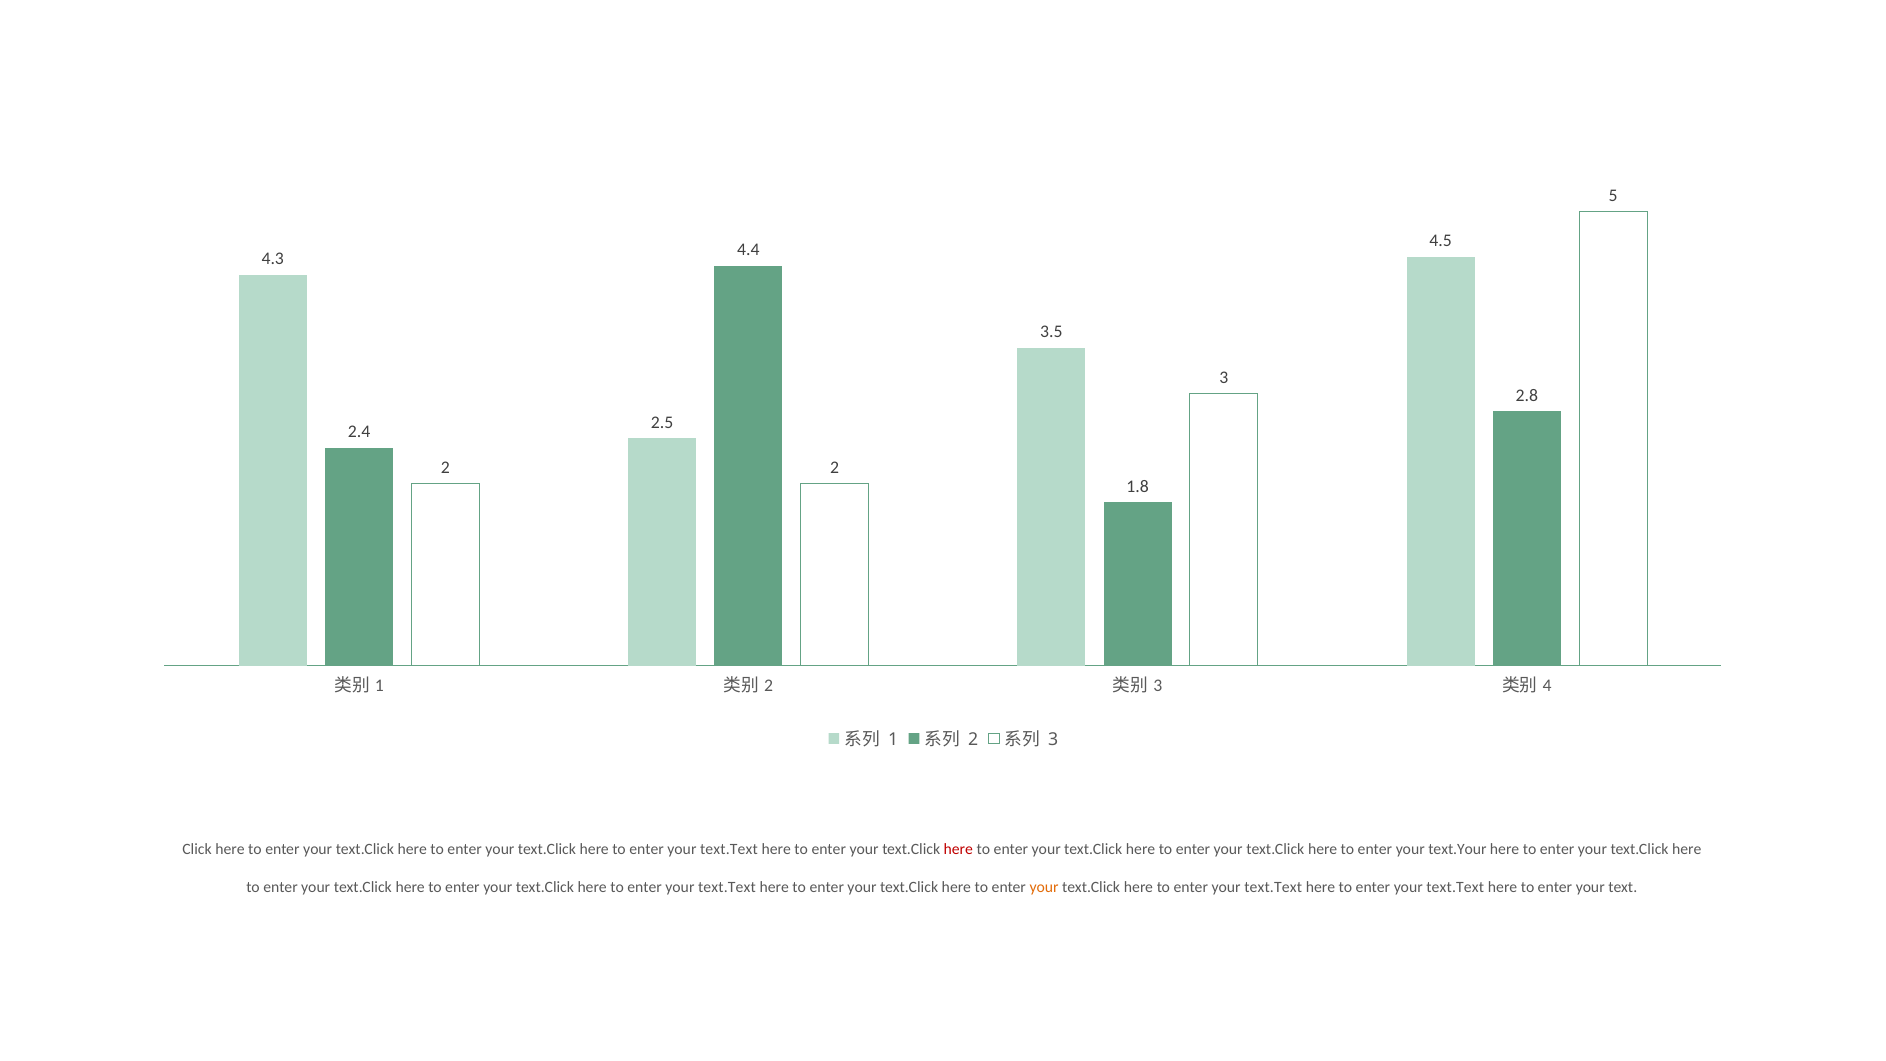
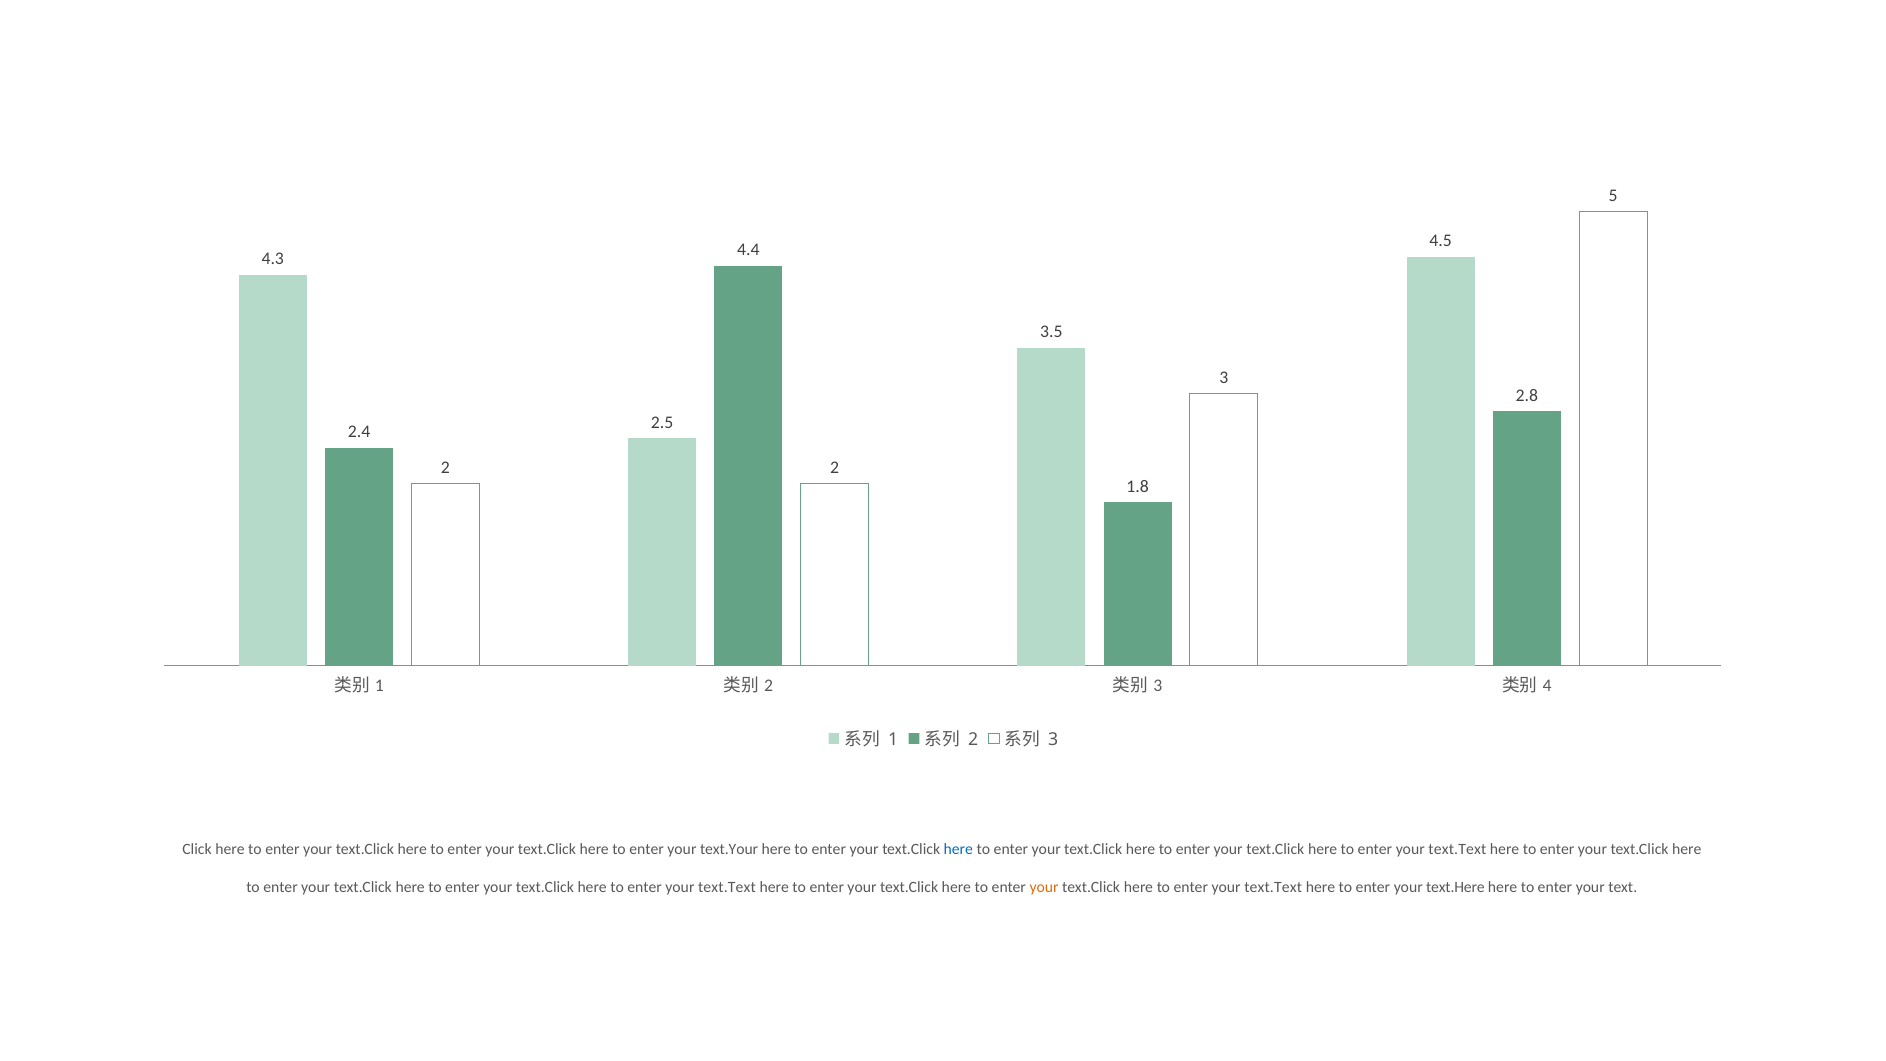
text.Text: text.Text -> text.Your (729, 849)
here colour: red -> blue (958, 849)
text.Your: text.Your -> text.Text (1457, 849)
text.Text: text.Text -> text.Here (1455, 887)
